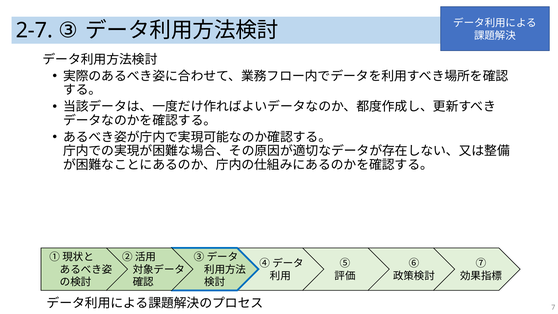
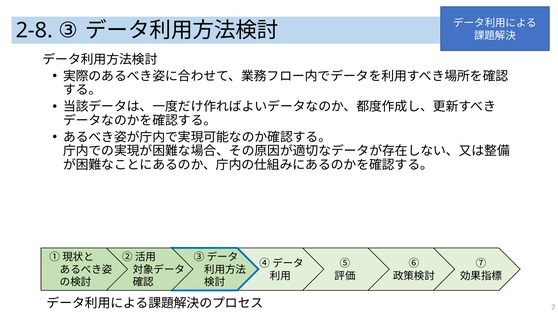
2-7: 2-7 -> 2-8 (34, 30)
